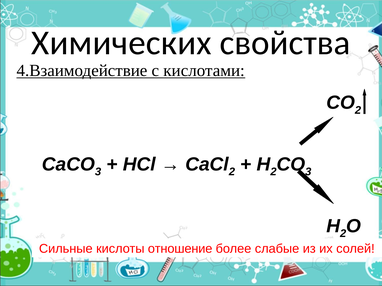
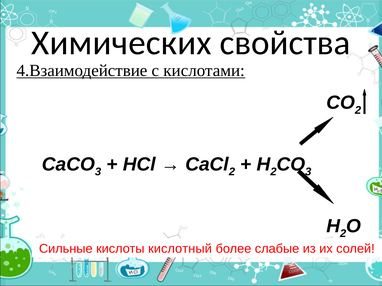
отношение: отношение -> кислотный (180, 249)
